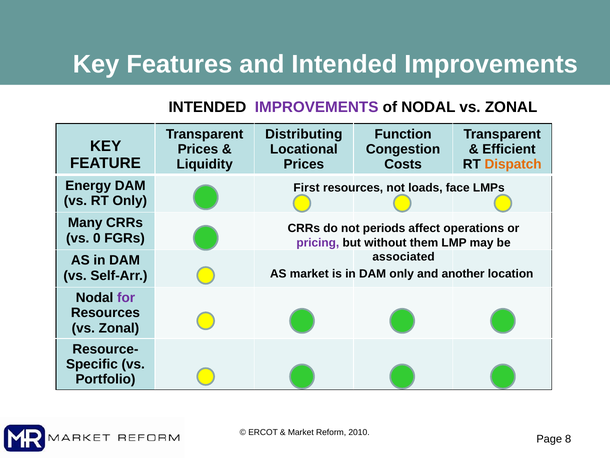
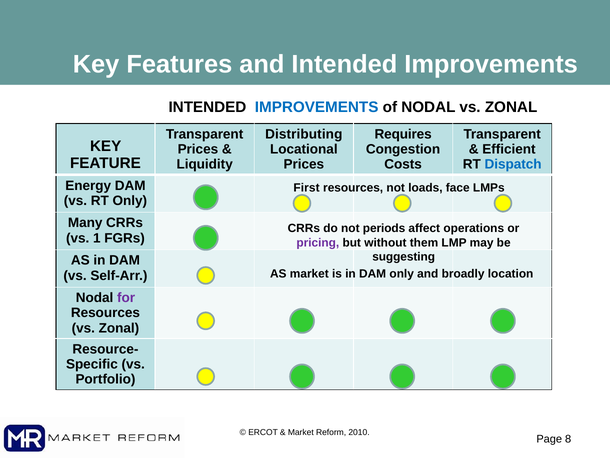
IMPROVEMENTS colour: purple -> blue (317, 107)
Function: Function -> Requires (403, 134)
Dispatch colour: orange -> blue (513, 164)
0: 0 -> 1 (97, 238)
associated: associated -> suggesting (404, 257)
another: another -> broadly (463, 274)
